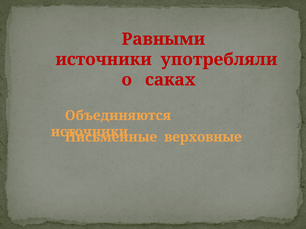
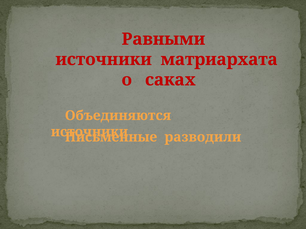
употребляли: употребляли -> матриархата (219, 60)
верховные: верховные -> разводили (203, 137)
